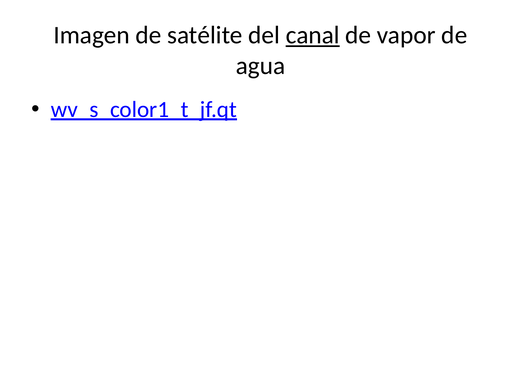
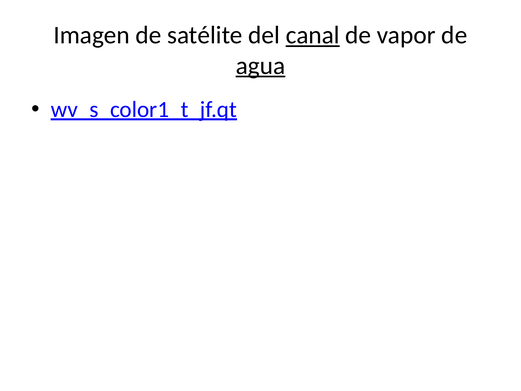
agua underline: none -> present (260, 66)
